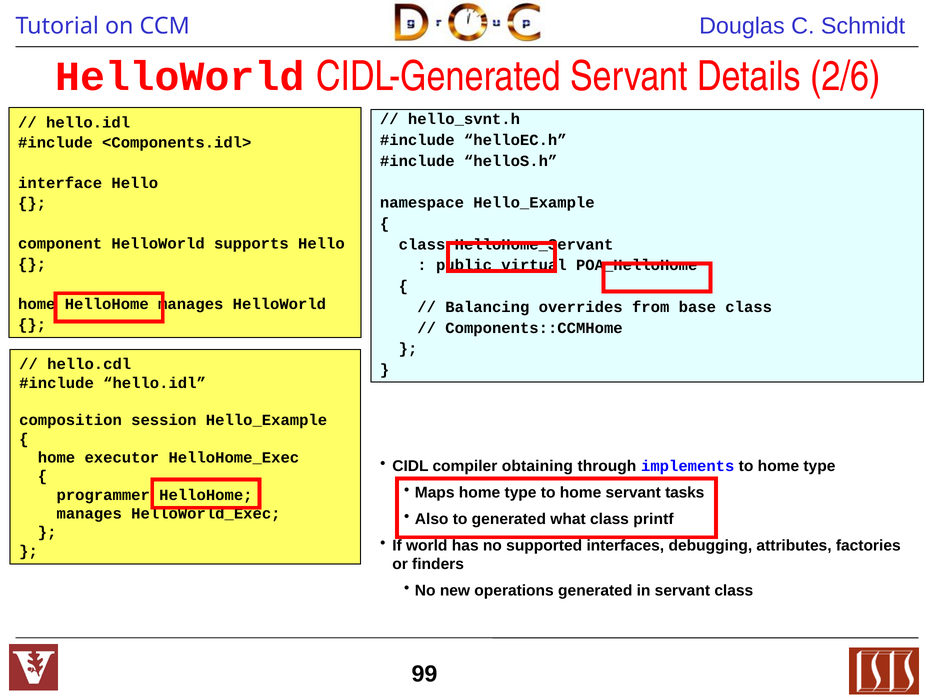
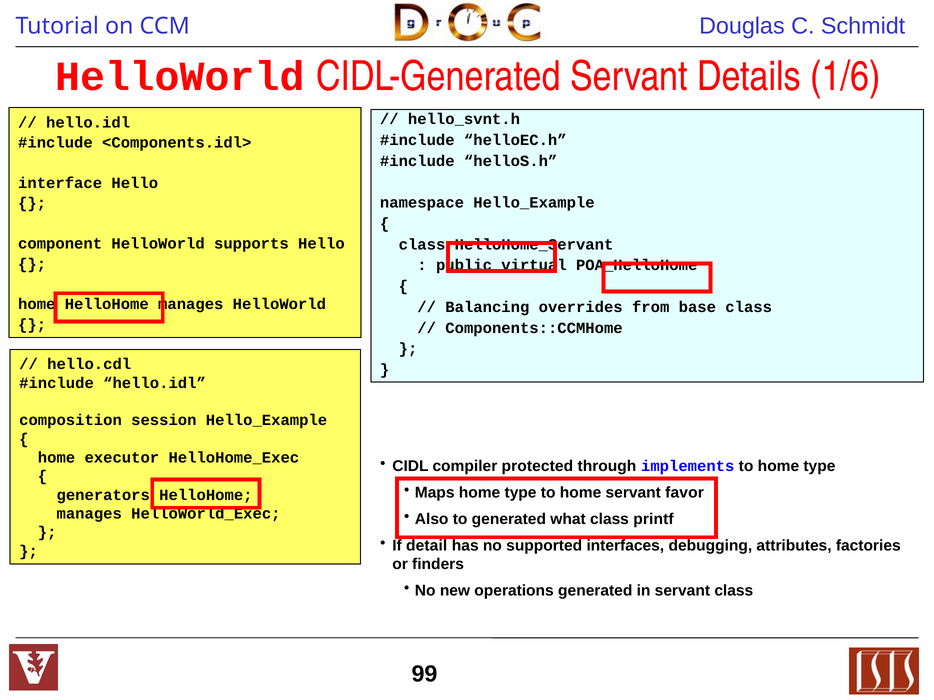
2/6: 2/6 -> 1/6 (845, 77)
obtaining: obtaining -> protected (537, 466)
tasks: tasks -> favor (685, 493)
programmer: programmer -> generators (103, 495)
world: world -> detail (427, 546)
